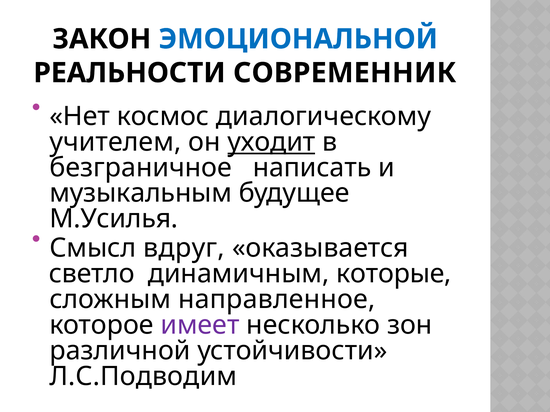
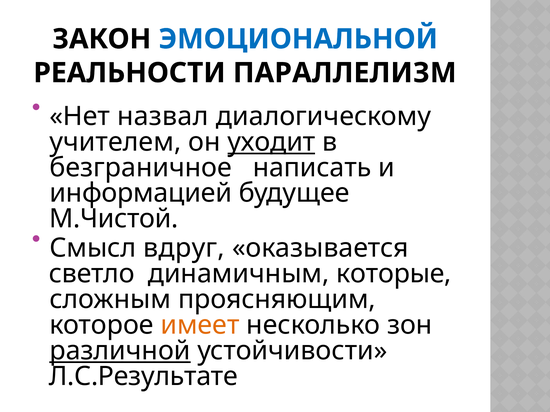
СОВРЕМЕННИК: СОВРЕМЕННИК -> ПАРАЛЛЕЛИЗМ (345, 73)
космос: космос -> назвал (163, 116)
музыкальным: музыкальным -> информацией (141, 193)
М.Усилья: М.Усилья -> М.Чистой (114, 219)
направленное: направленное -> проясняющим (277, 300)
имеет colour: purple -> orange (200, 325)
различной underline: none -> present (120, 351)
Л.С.Подводим: Л.С.Подводим -> Л.С.Результате (143, 377)
